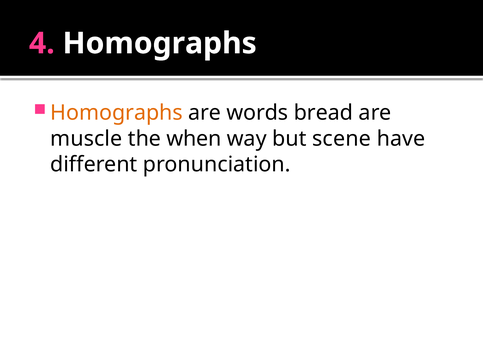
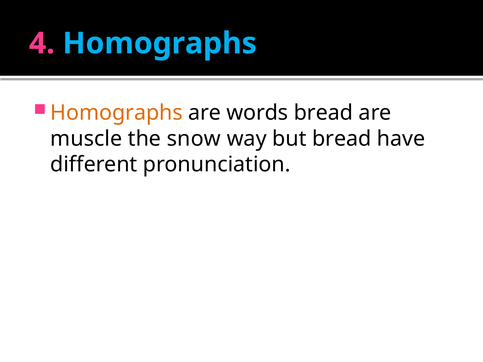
Homographs colour: white -> light blue (160, 43)
when: when -> snow (194, 139)
but scene: scene -> bread (342, 139)
